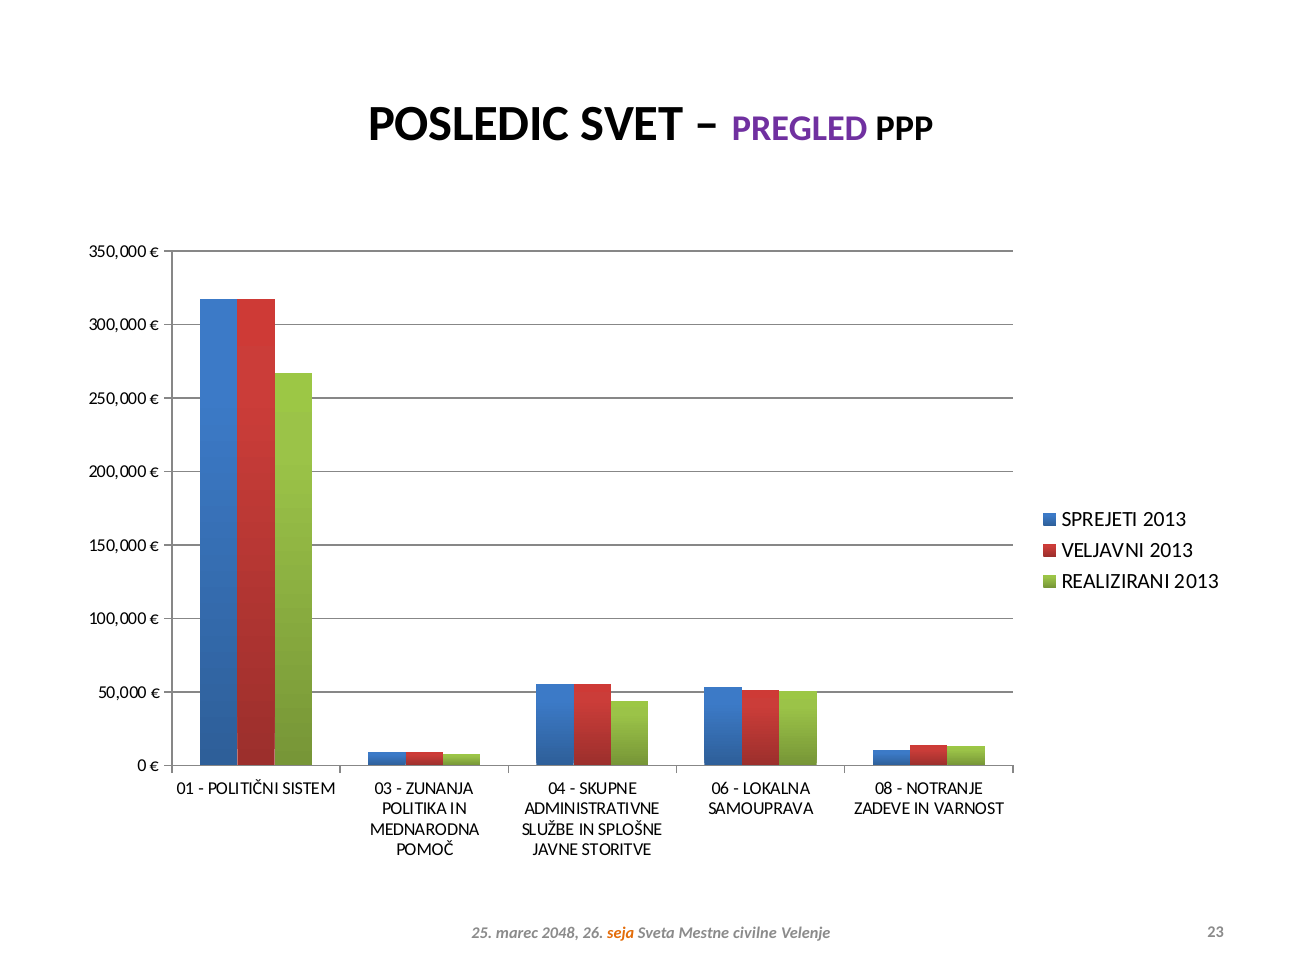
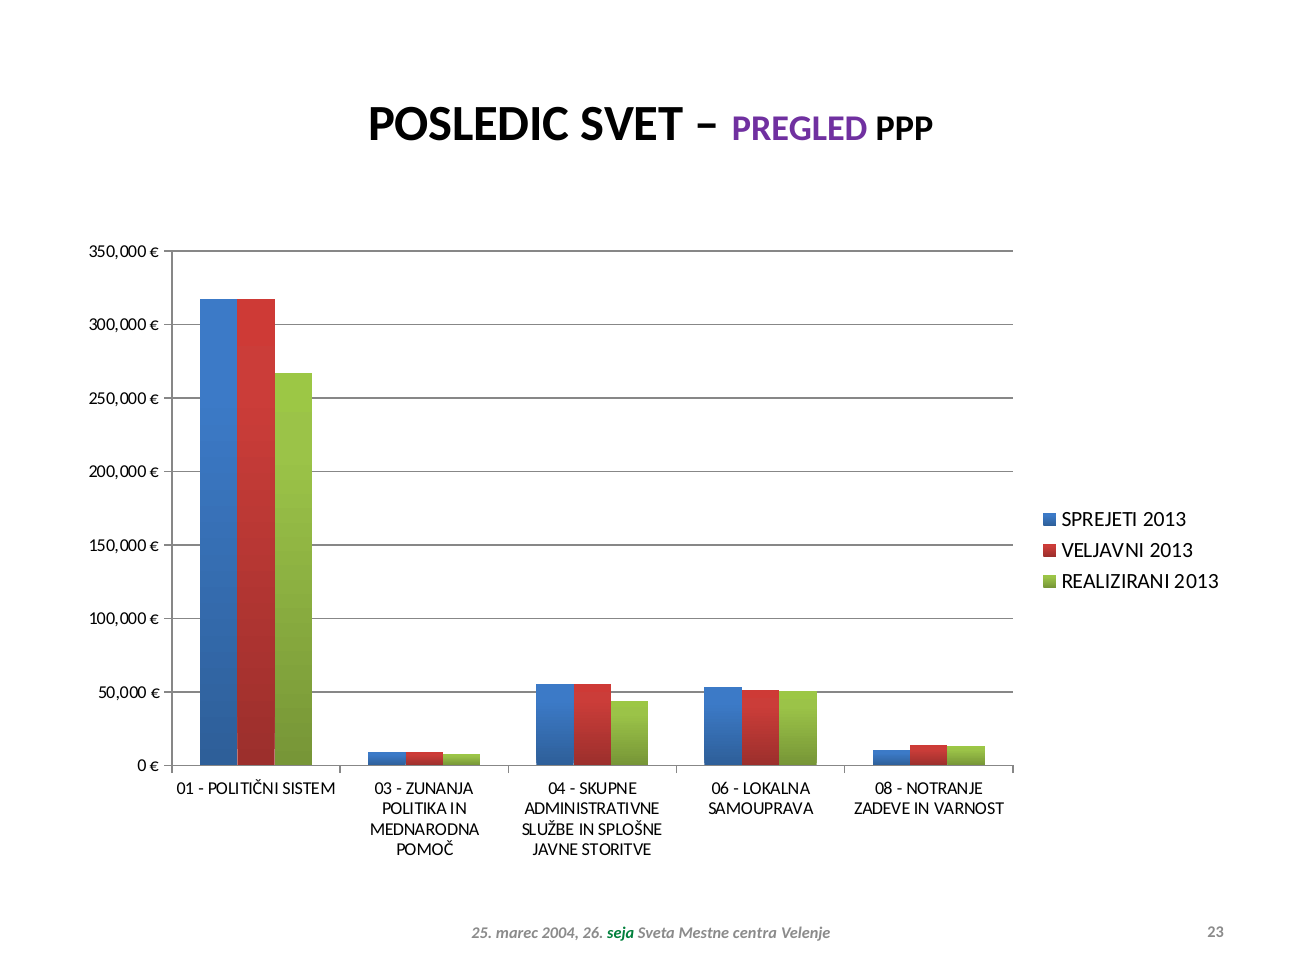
2048: 2048 -> 2004 (560, 932)
seja colour: orange -> green (621, 932)
civilne: civilne -> centra (755, 932)
